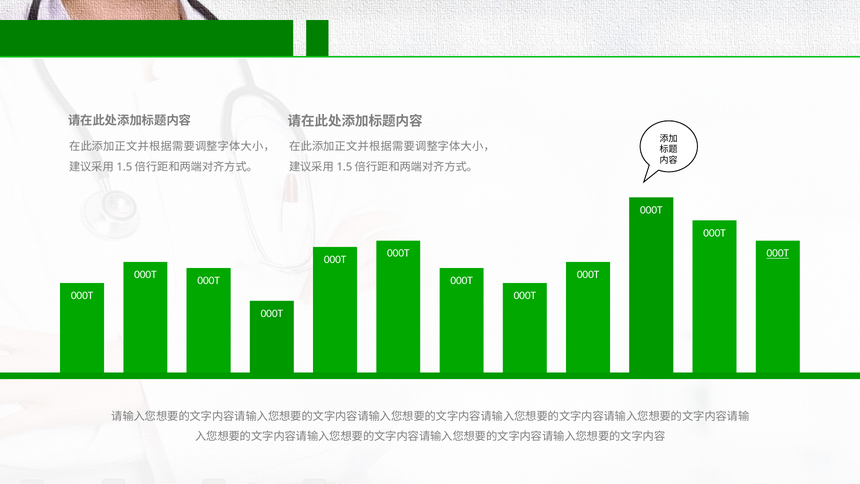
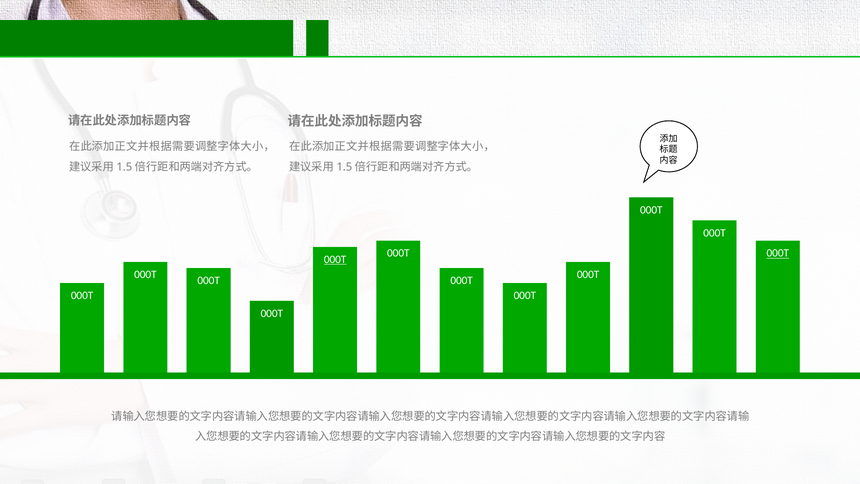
000T underline: none -> present (335, 259)
